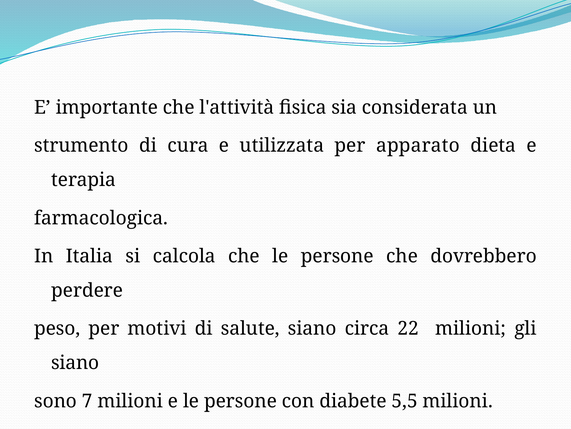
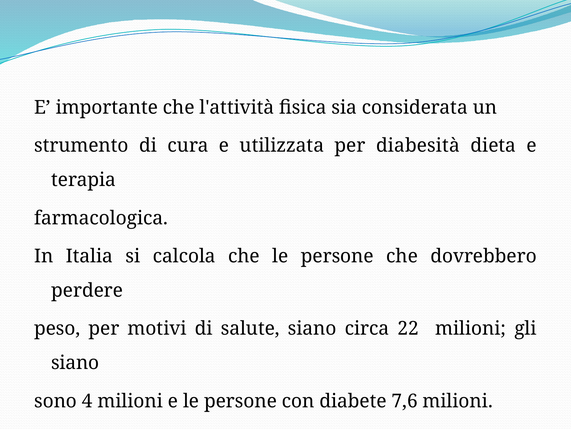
per apparato: apparato -> diabesità (418, 145)
7: 7 -> 4 (87, 400)
5,5: 5,5 -> 7,6 (405, 400)
